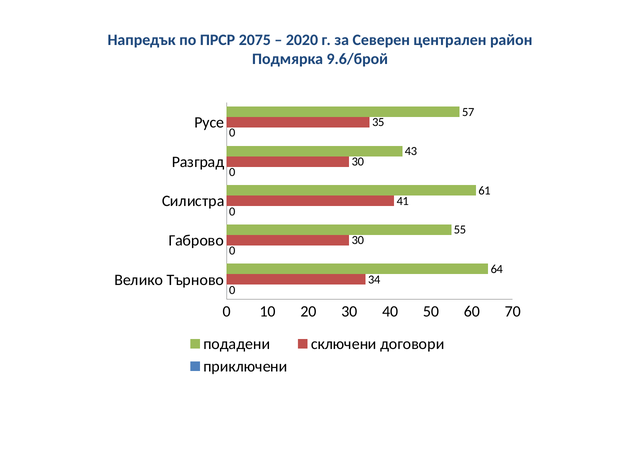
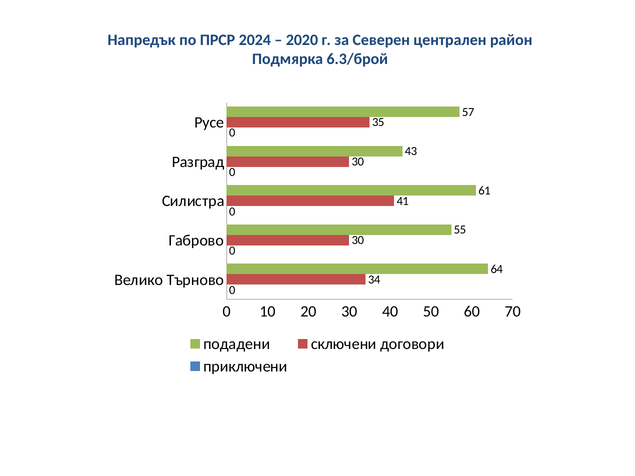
2075: 2075 -> 2024 (255, 40)
9.6/брой: 9.6/брой -> 6.3/брой (357, 59)
